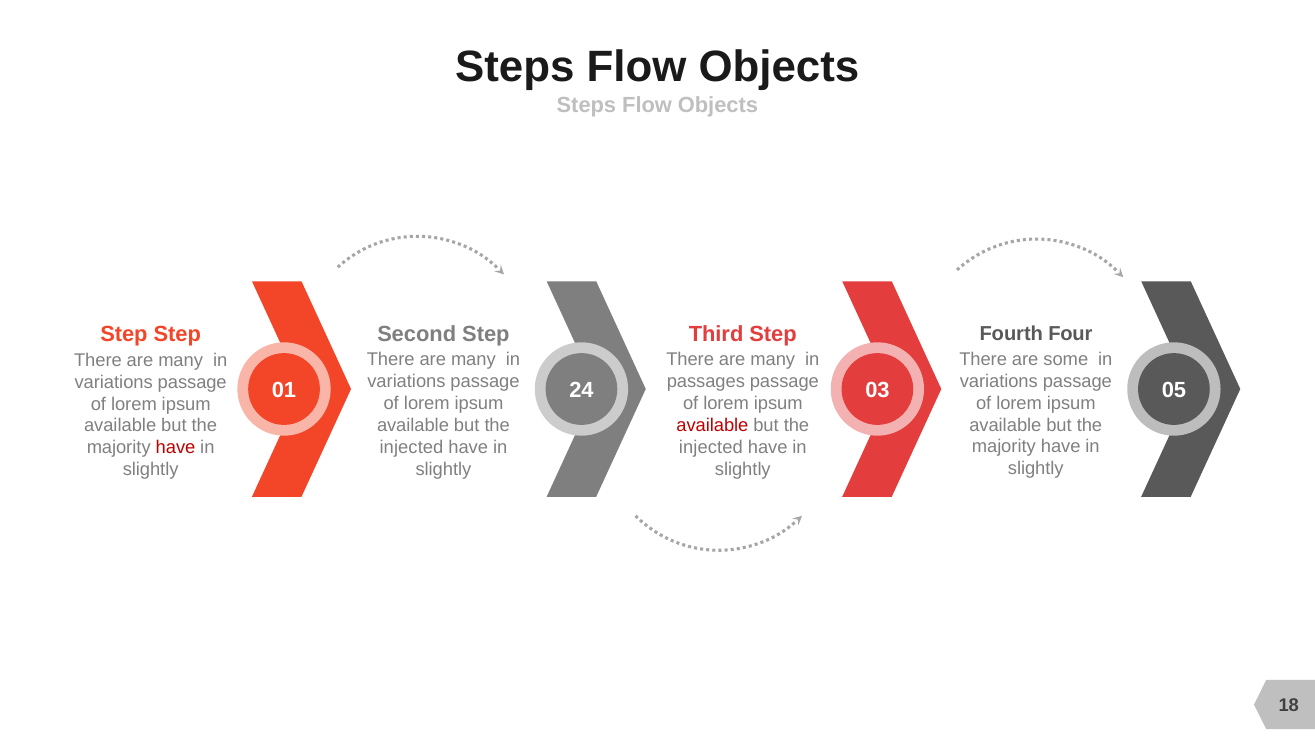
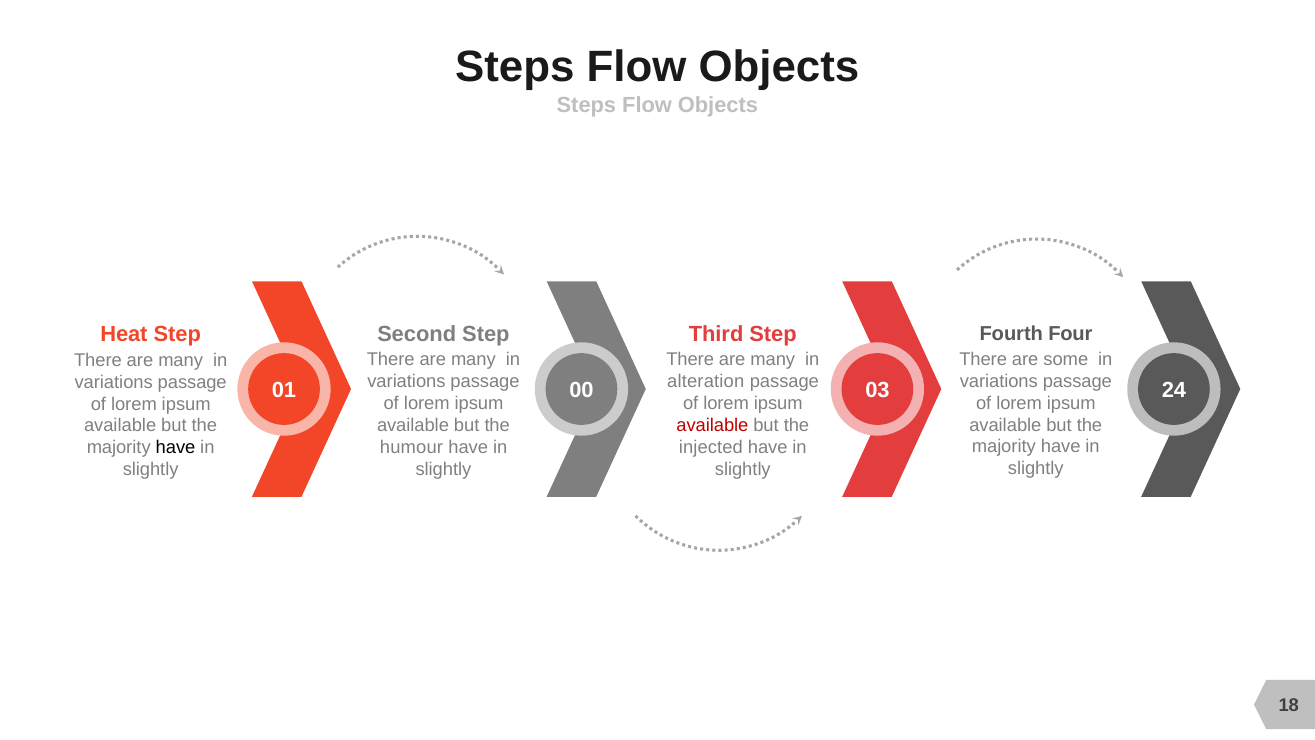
Step: Step -> Heat (124, 334)
passages: passages -> alteration (706, 381)
24: 24 -> 00 (581, 390)
05: 05 -> 24 (1174, 390)
injected: injected -> humour (411, 447)
have colour: red -> black (176, 448)
